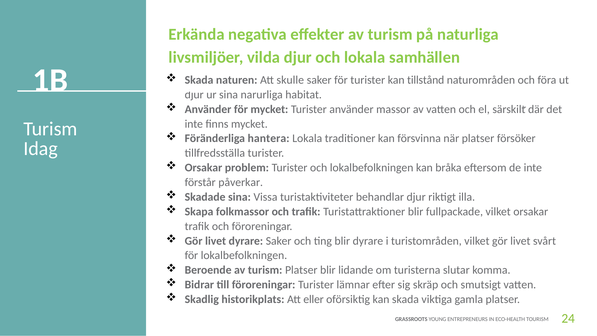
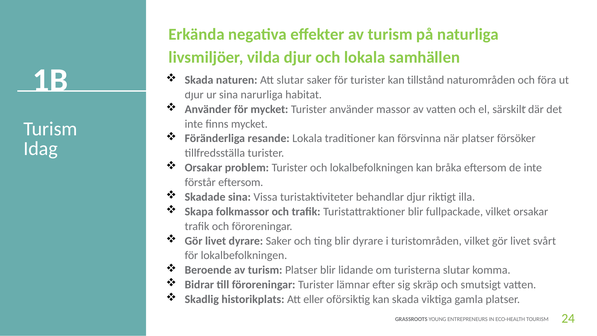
Att skulle: skulle -> slutar (290, 80)
hantera: hantera -> resande (269, 138)
förstår påverkar: påverkar -> eftersom (241, 182)
